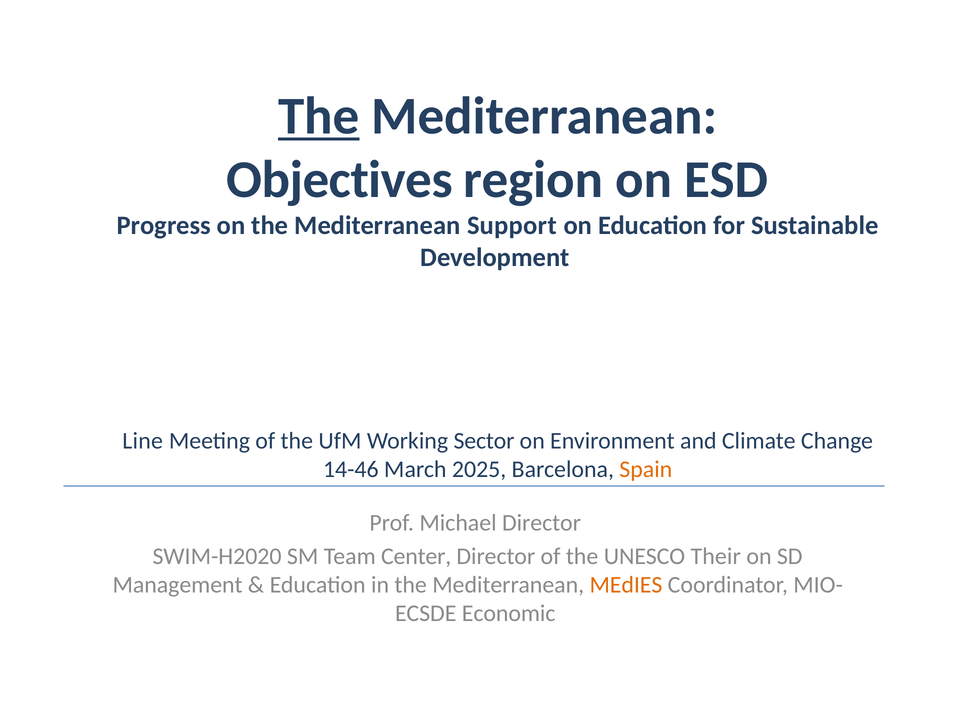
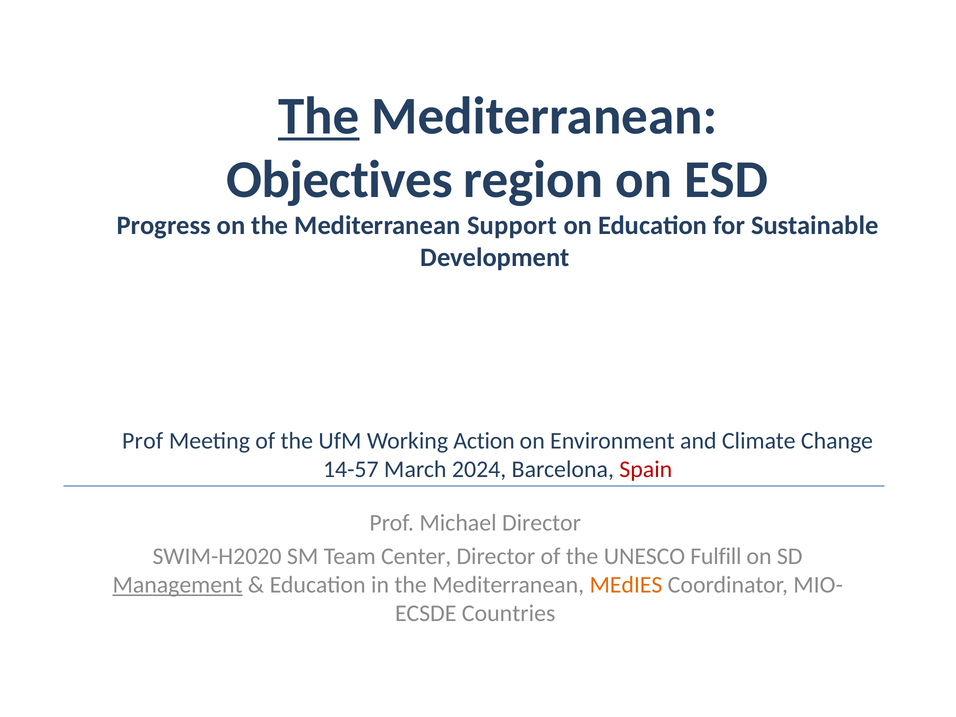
Line: Line -> Prof (143, 441)
Sector: Sector -> Action (484, 441)
14-46: 14-46 -> 14-57 (351, 469)
2025: 2025 -> 2024 (479, 469)
Spain colour: orange -> red (646, 469)
Their: Their -> Fulfill (716, 556)
Management underline: none -> present (178, 585)
Economic: Economic -> Countries (509, 614)
